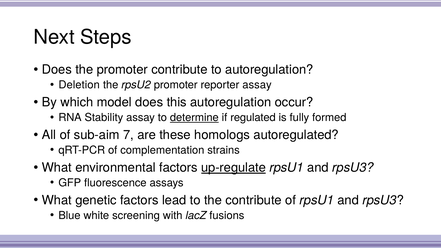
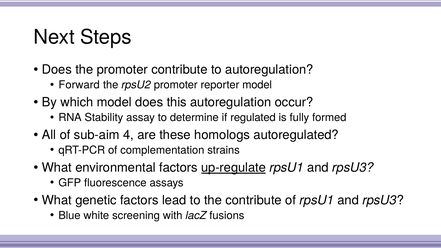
Deletion: Deletion -> Forward (79, 85)
reporter assay: assay -> model (257, 85)
determine underline: present -> none (194, 118)
7: 7 -> 4 (129, 135)
